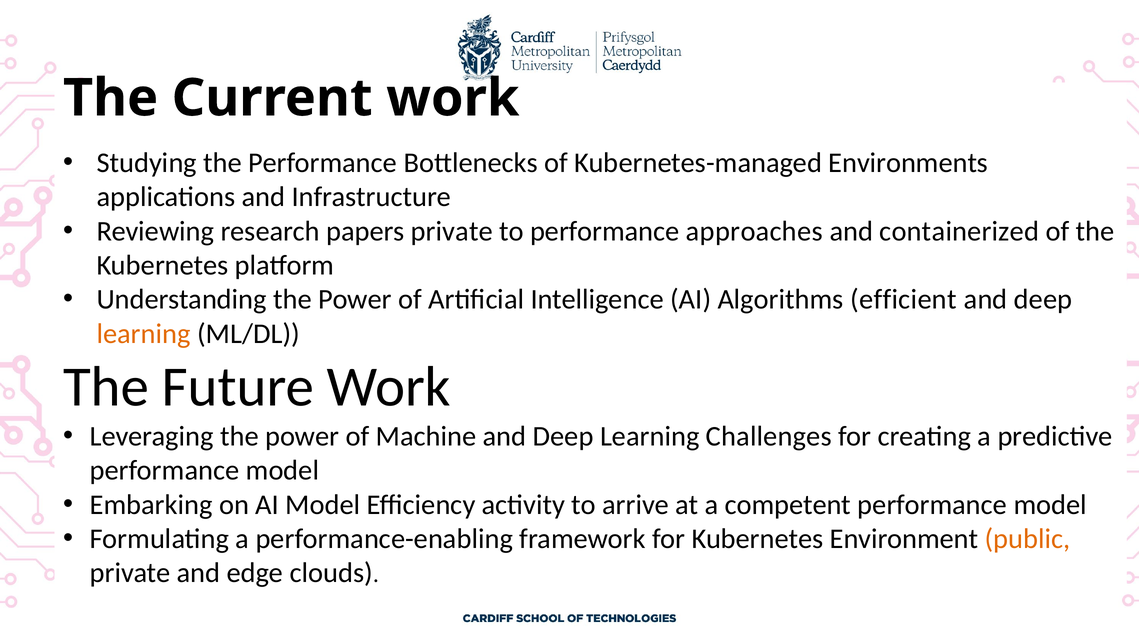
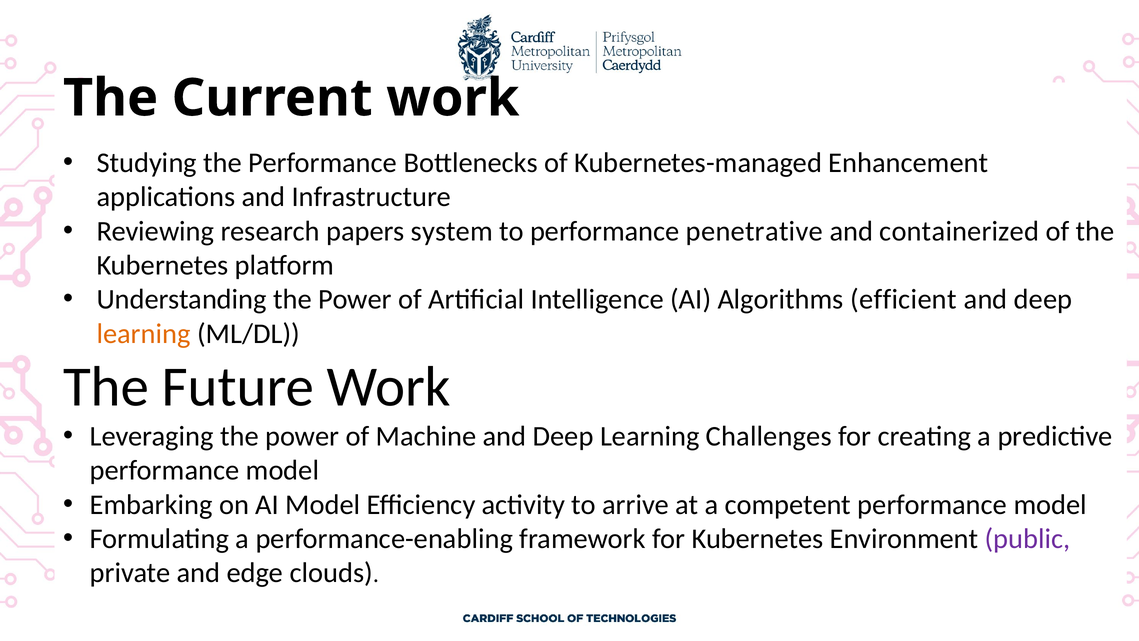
Environments: Environments -> Enhancement (908, 163)
papers private: private -> system (452, 231)
approaches: approaches -> penetrative (754, 231)
public colour: orange -> purple (1027, 539)
